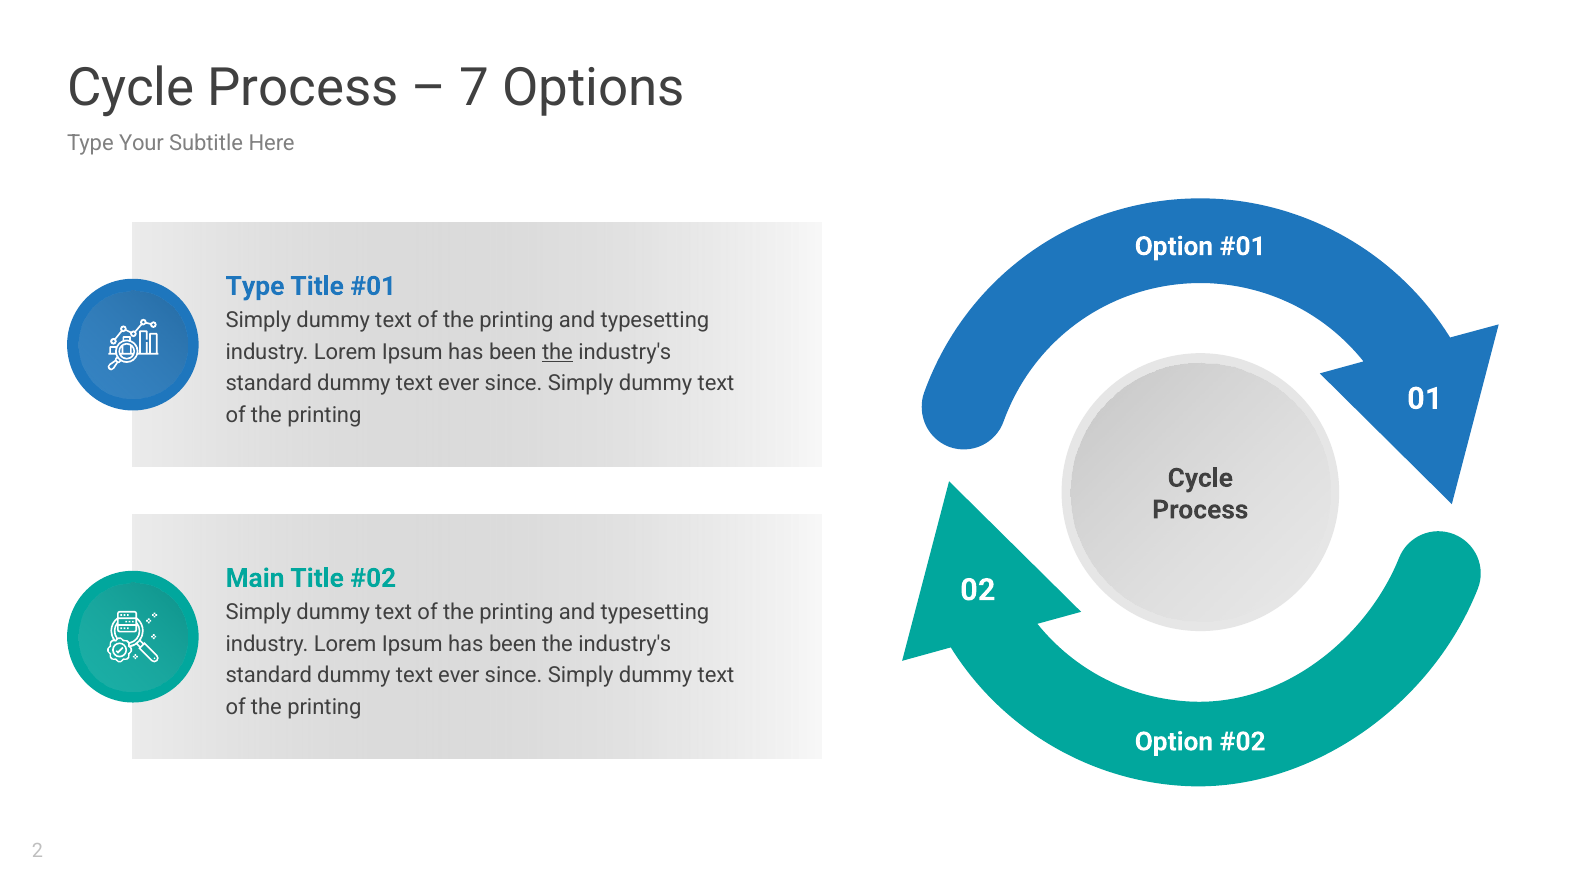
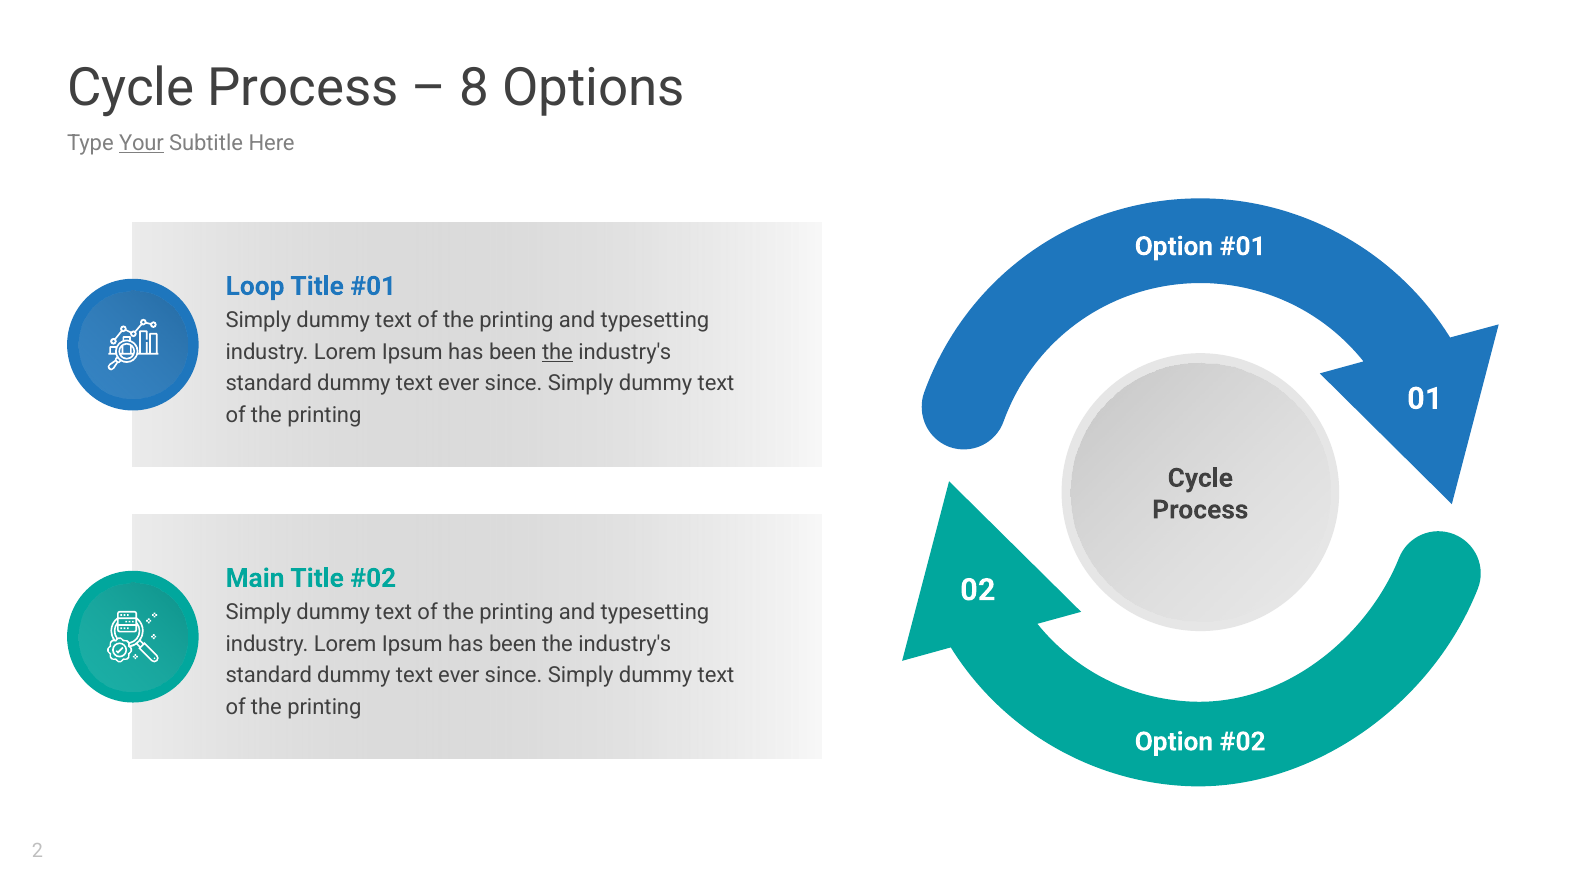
7: 7 -> 8 (474, 88)
Your underline: none -> present (142, 143)
Type: Type -> Loop (255, 286)
